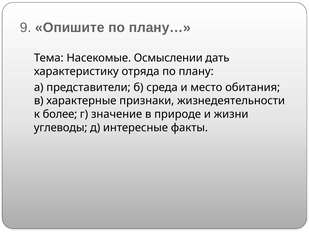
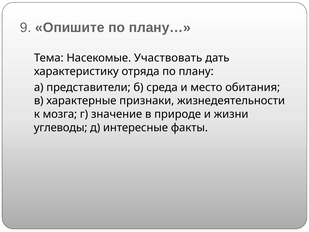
Осмыслении: Осмыслении -> Участвовать (168, 58)
более: более -> мозга (60, 114)
